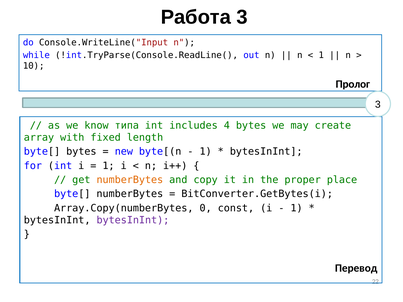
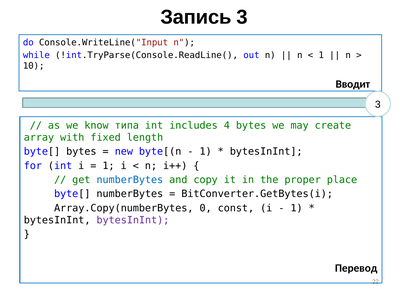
Работа: Работа -> Запись (196, 17)
Пролог: Пролог -> Вводит (353, 84)
numberBytes colour: orange -> blue (130, 180)
